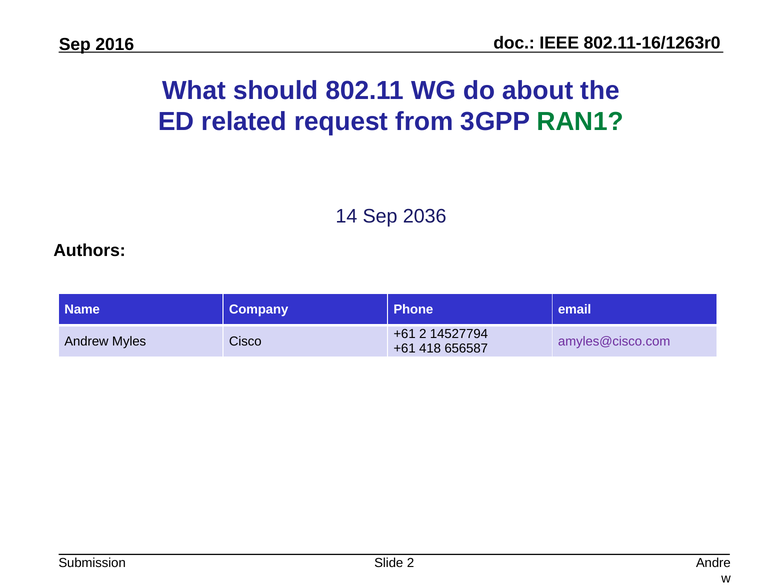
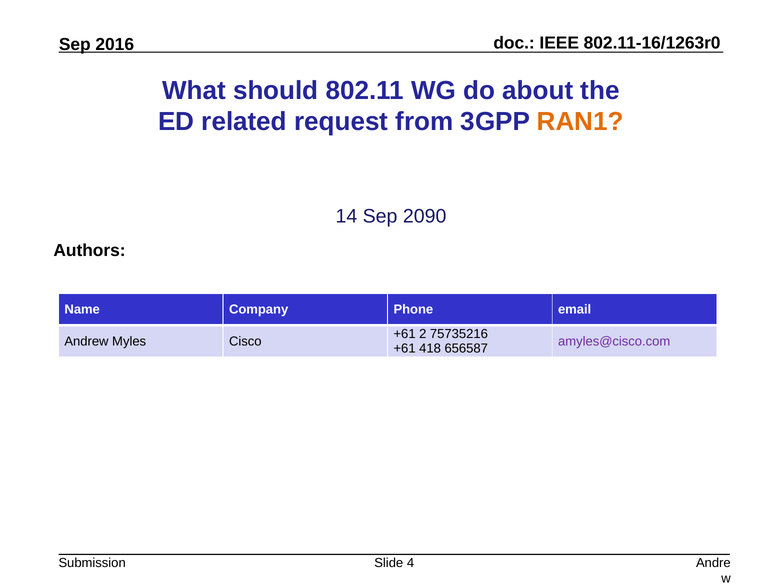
RAN1 colour: green -> orange (580, 122)
2036: 2036 -> 2090 (425, 216)
14527794: 14527794 -> 75735216 (459, 334)
Slide 2: 2 -> 4 (411, 562)
